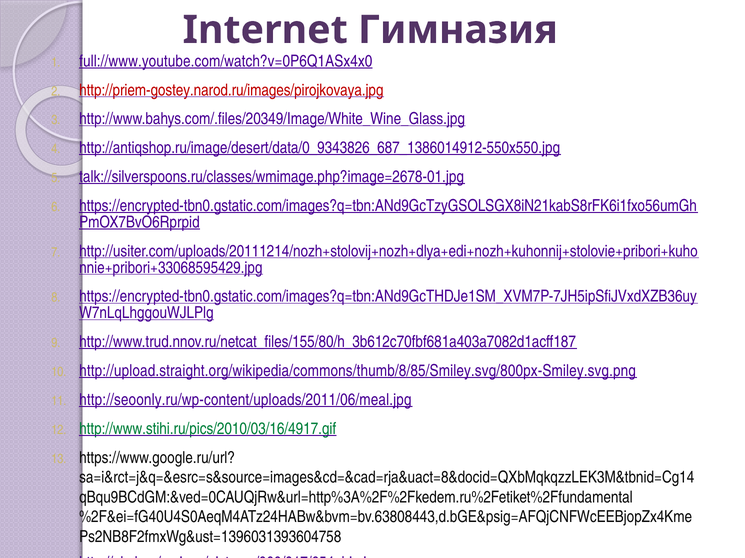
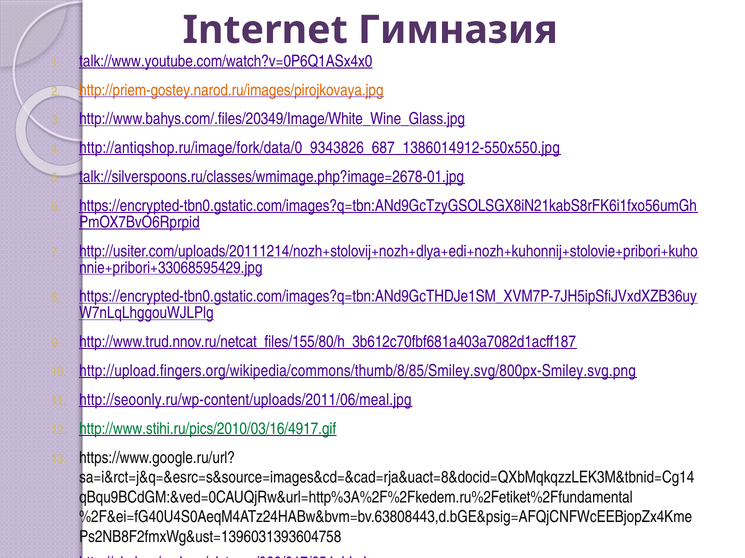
full://www.youtube.com/watch?v=0P6Q1ASx4x0: full://www.youtube.com/watch?v=0P6Q1ASx4x0 -> talk://www.youtube.com/watch?v=0P6Q1ASx4x0 (226, 61)
http://priem-gostey.narod.ru/images/pirojkovaya.jpg colour: red -> orange (231, 90)
http://antiqshop.ru/image/desert/data/0_9343826_687_1386014912-550x550.jpg: http://antiqshop.ru/image/desert/data/0_9343826_687_1386014912-550x550.jpg -> http://antiqshop.ru/image/fork/data/0_9343826_687_1386014912-550x550.jpg (320, 148)
http://upload.straight.org/wikipedia/commons/thumb/8/85/Smiley.svg/800px-Smiley.svg.png: http://upload.straight.org/wikipedia/commons/thumb/8/85/Smiley.svg/800px-Smiley.svg.png -> http://upload.fingers.org/wikipedia/commons/thumb/8/85/Smiley.svg/800px-Smiley.svg.png (358, 371)
